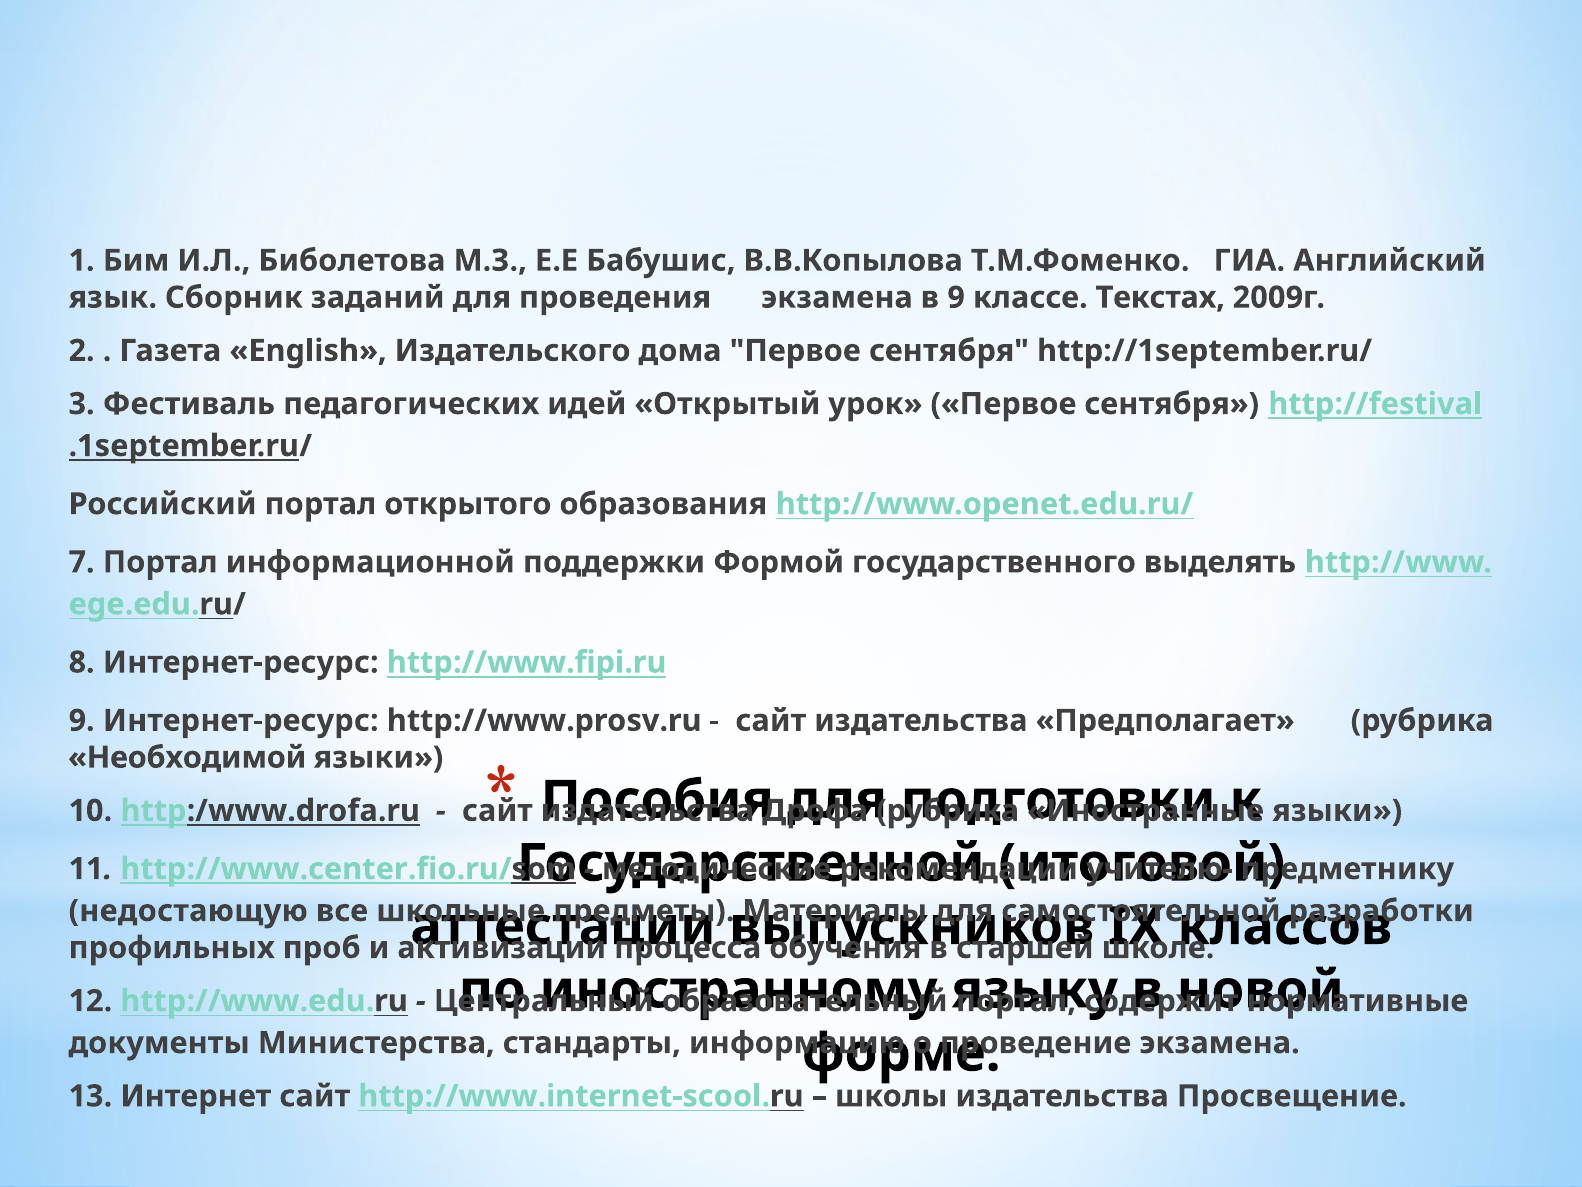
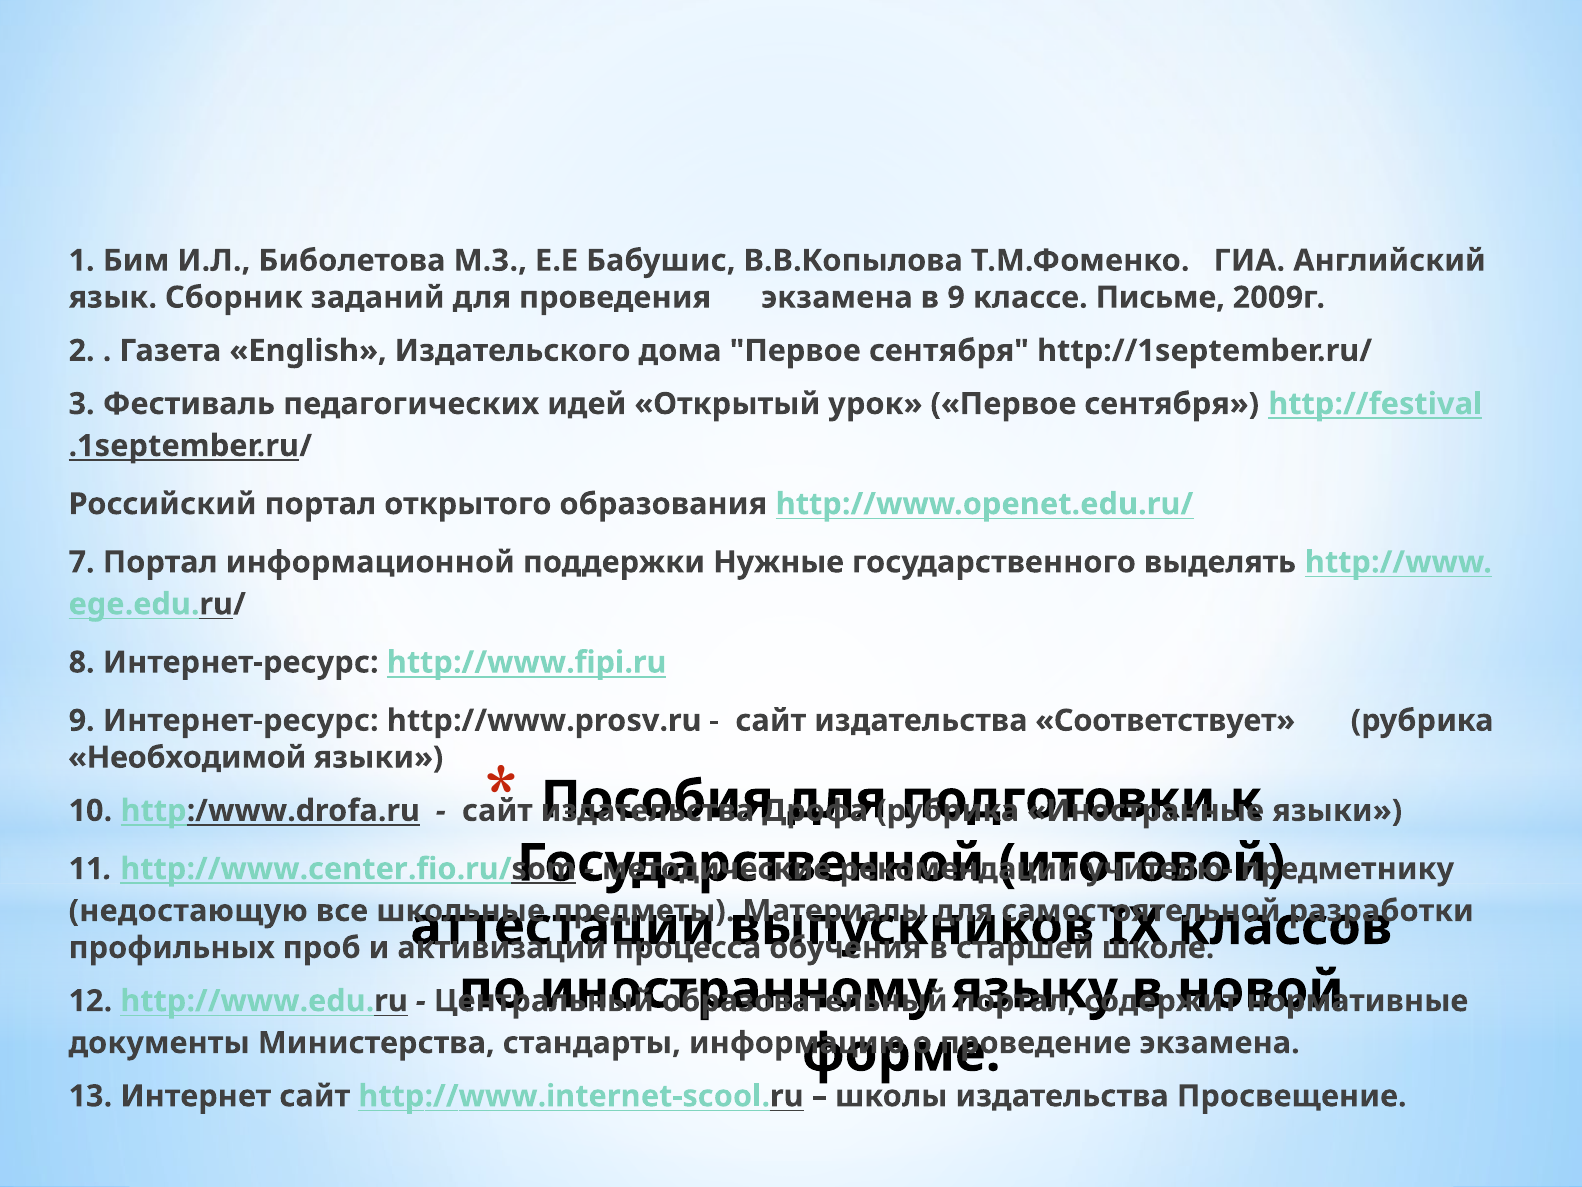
Текстах: Текстах -> Письме (1160, 297)
Формой: Формой -> Нужные (779, 562)
Предполагает: Предполагает -> Соответствует (1165, 720)
